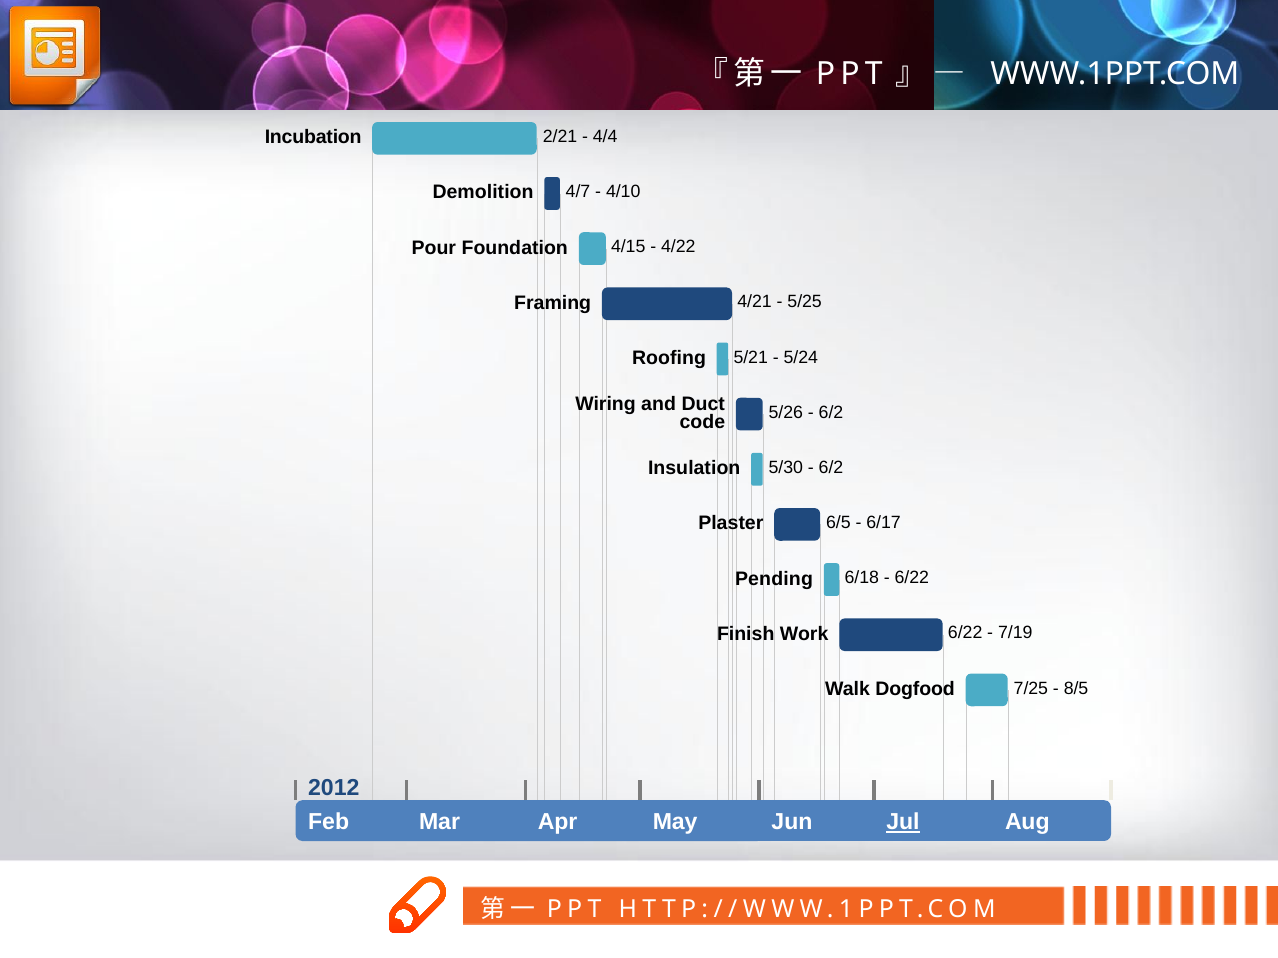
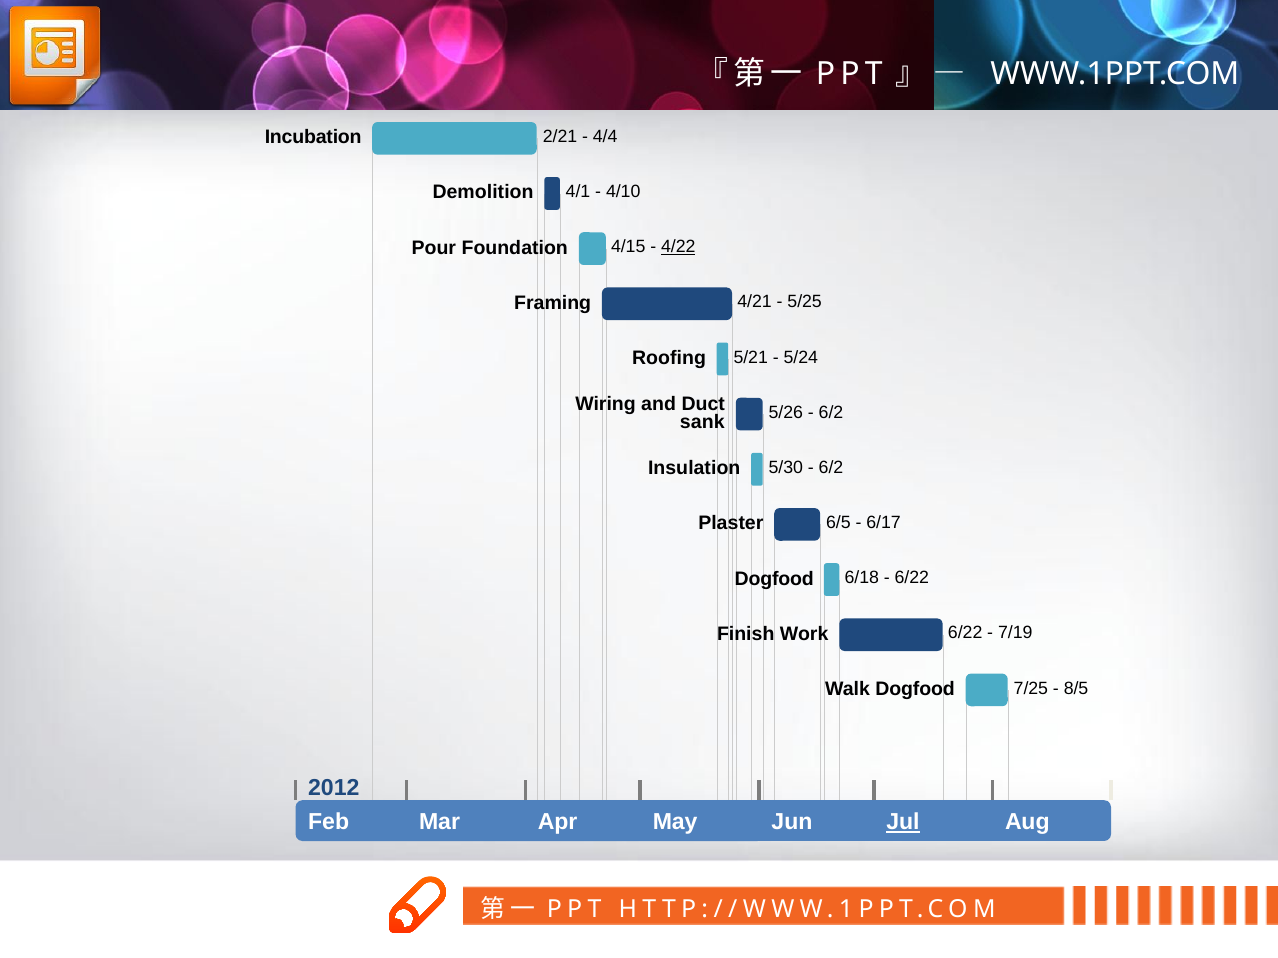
4/7: 4/7 -> 4/1 (578, 192)
4/22 underline: none -> present (678, 247)
code: code -> sank (702, 423)
Pending: Pending -> Dogfood (774, 579)
